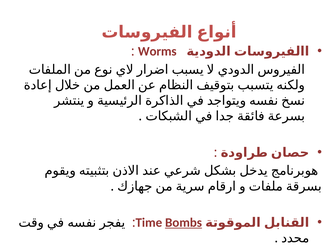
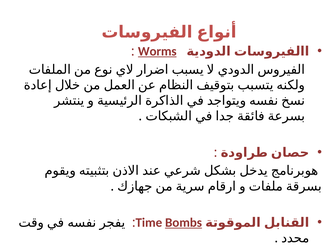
Worms underline: none -> present (157, 51)
